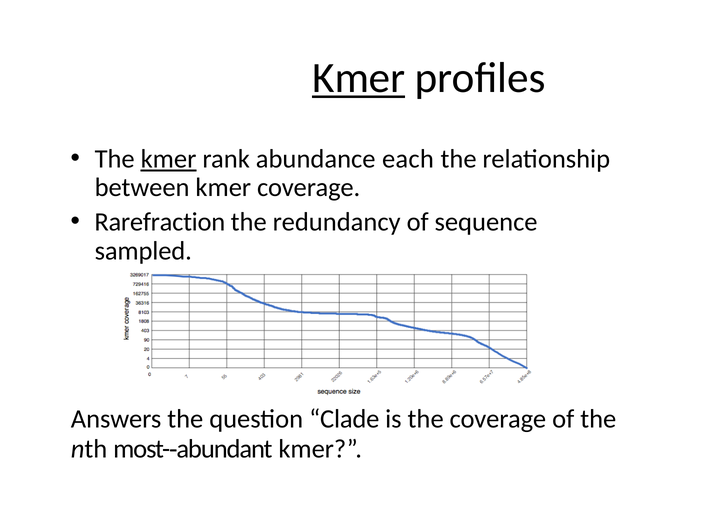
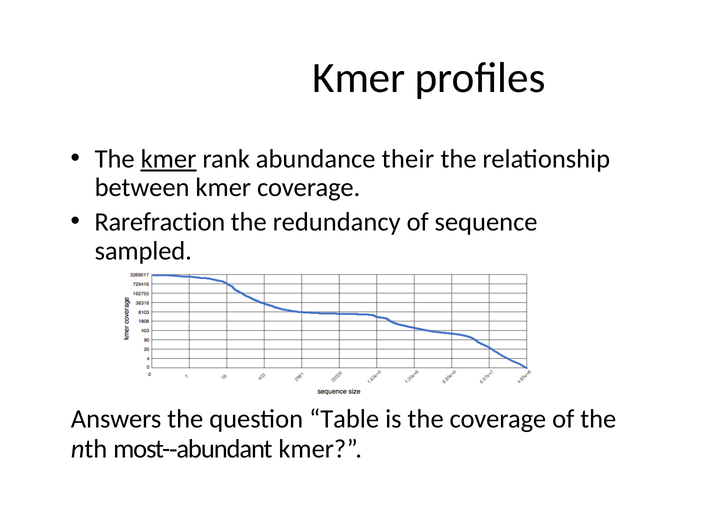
Kmer underline: present -> none (359, 78)
each: each -> their (408, 159)
Clade: Clade -> Table (344, 419)
